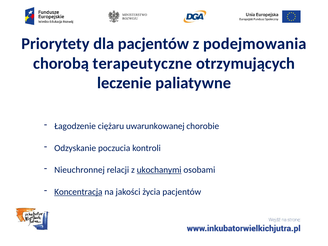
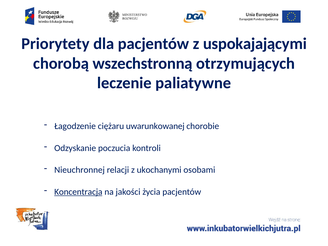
podejmowania: podejmowania -> uspokajającymi (255, 44)
terapeutyczne: terapeutyczne -> wszechstronną (143, 63)
ukochanymi underline: present -> none (159, 170)
